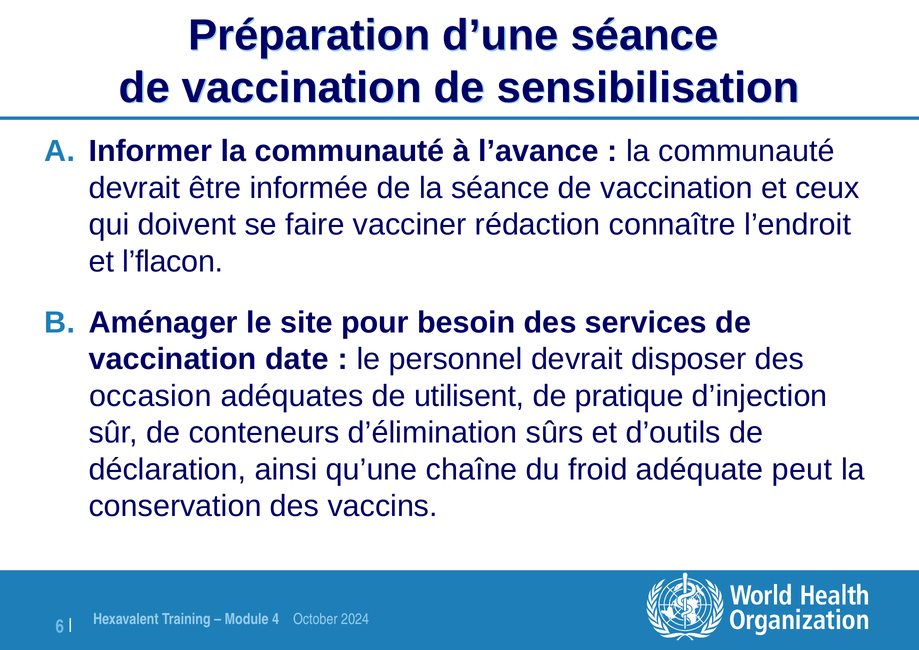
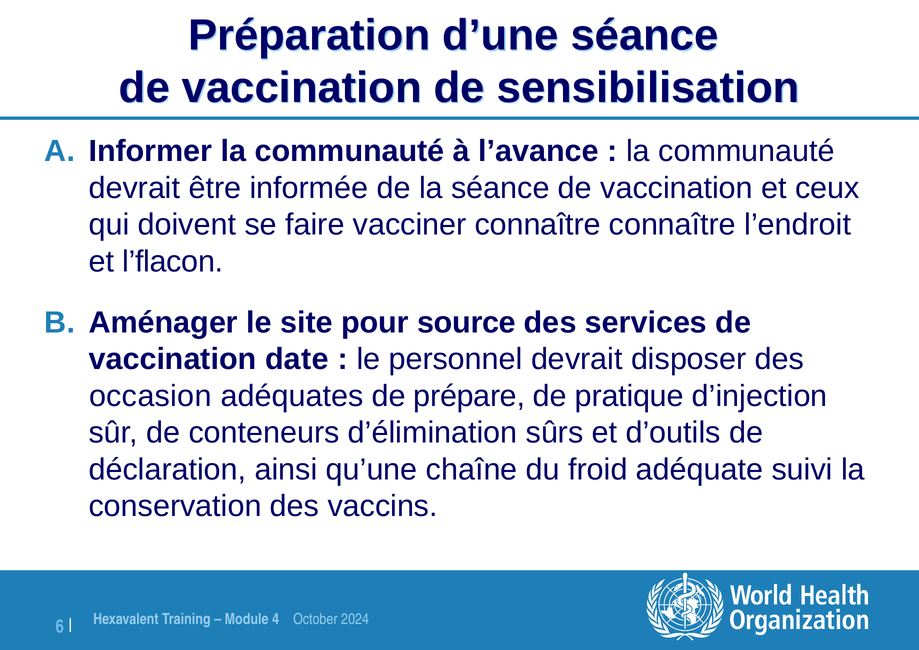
vacciner rédaction: rédaction -> connaître (538, 225)
besoin: besoin -> source (466, 323)
utilisent: utilisent -> prépare (469, 396)
peut: peut -> suivi (802, 469)
